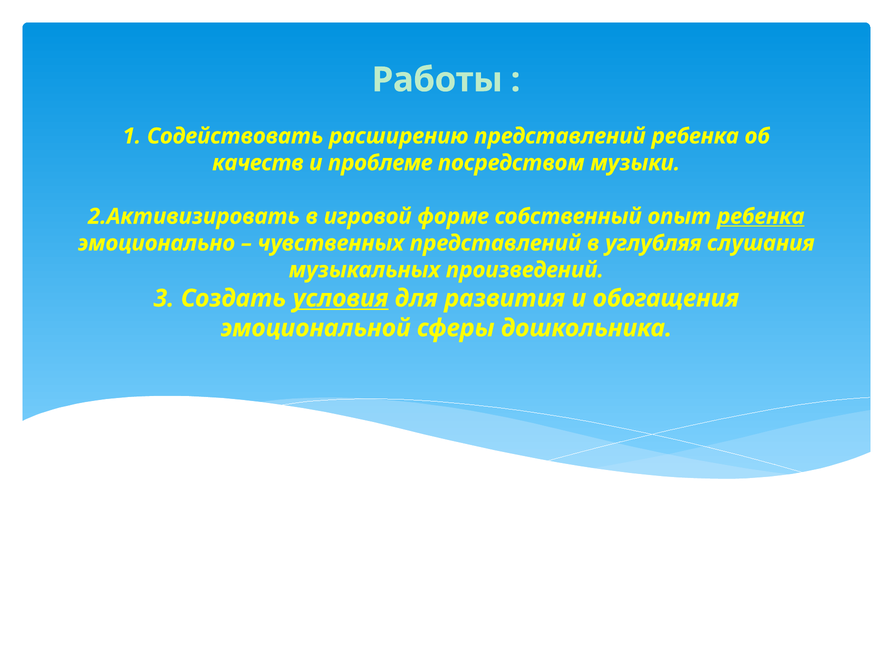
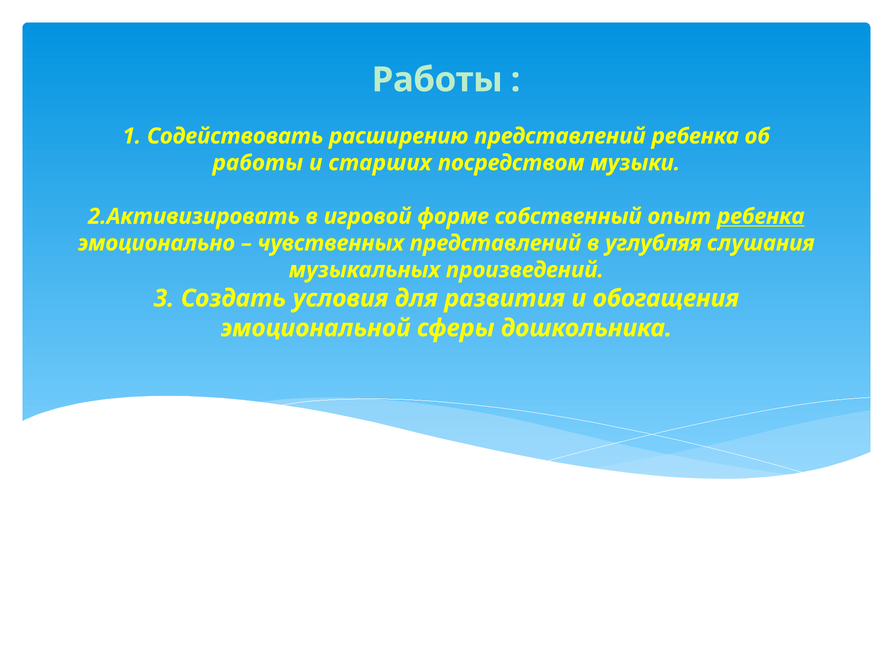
качеств: качеств -> работы (258, 163)
проблеме: проблеме -> старших (380, 163)
условия underline: present -> none (340, 298)
